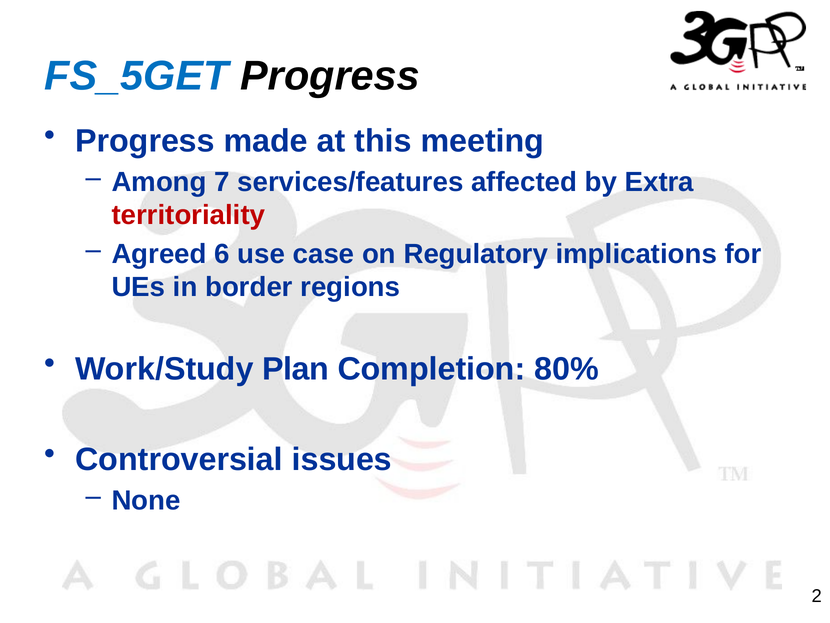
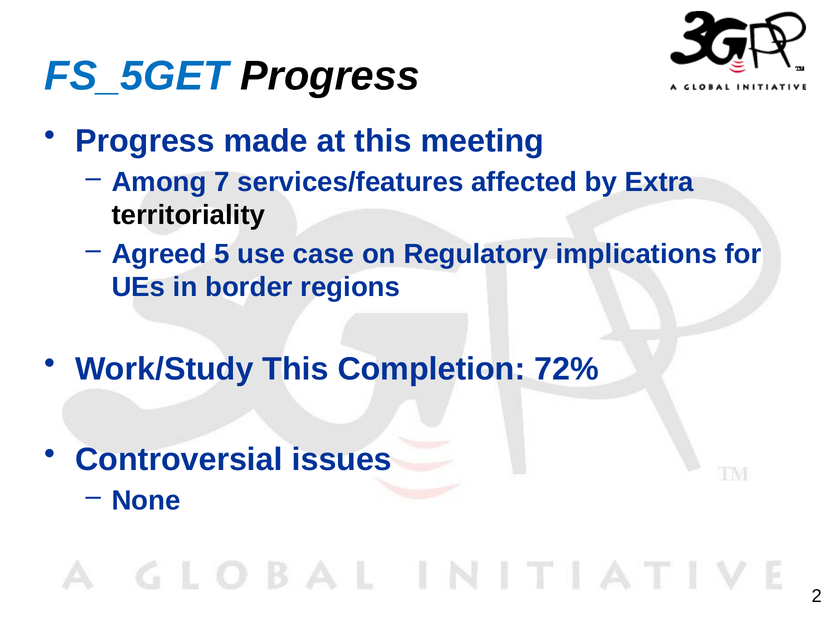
territoriality colour: red -> black (188, 215)
6: 6 -> 5 (222, 254)
Work/Study Plan: Plan -> This (295, 369)
80%: 80% -> 72% (567, 369)
